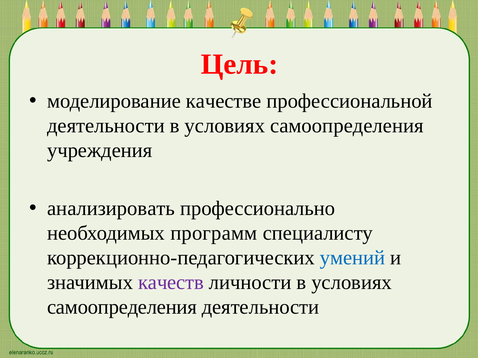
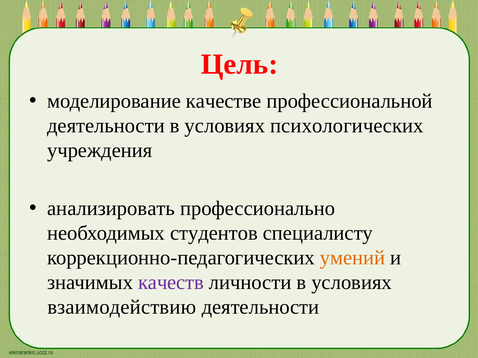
деятельности в условиях самоопределения: самоопределения -> психологических (347, 126)
программ: программ -> студентов (214, 233)
умений colour: blue -> orange (352, 258)
самоопределения: самоопределения -> взаимодействию (122, 308)
